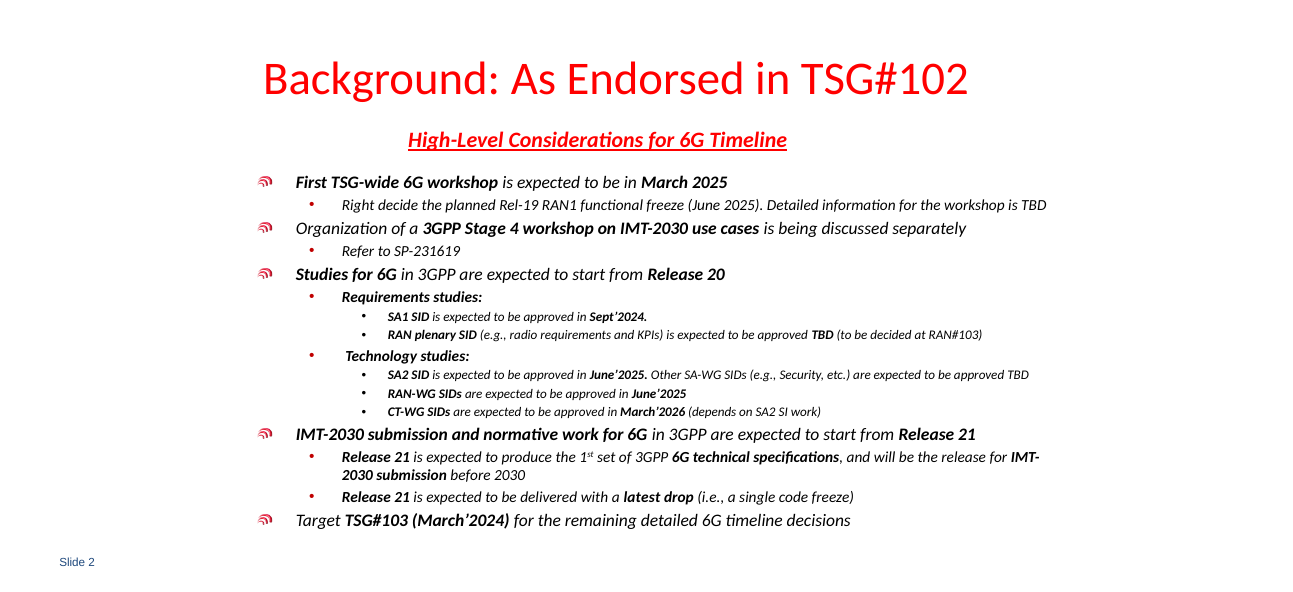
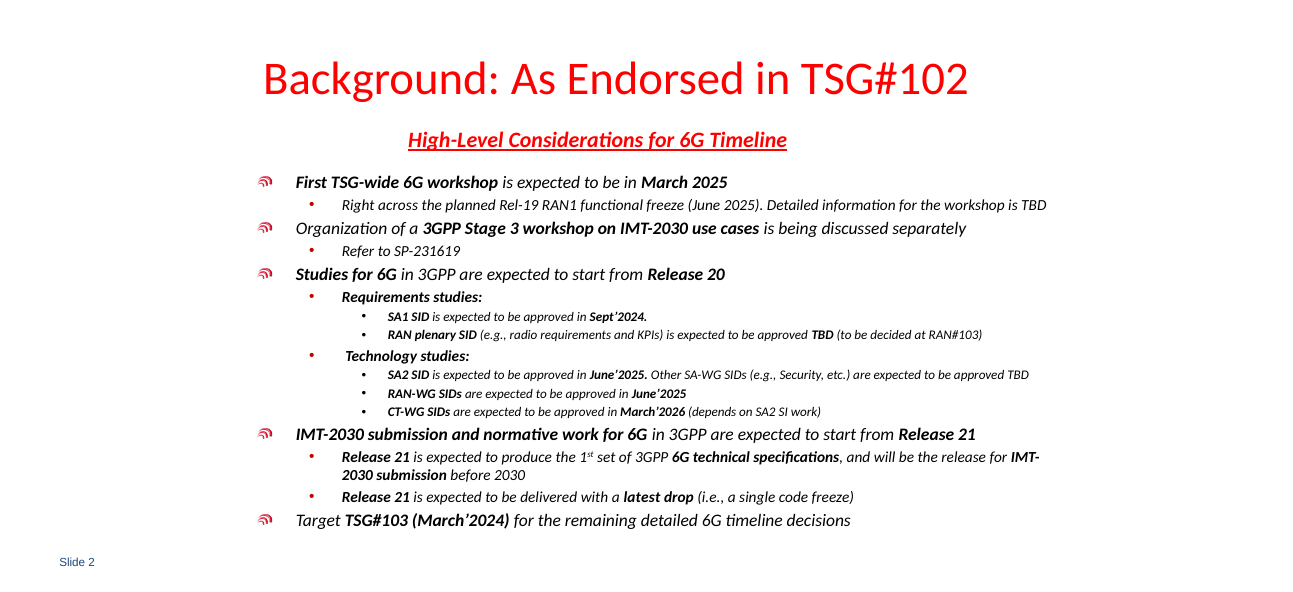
decide: decide -> across (398, 205)
4: 4 -> 3 (514, 229)
